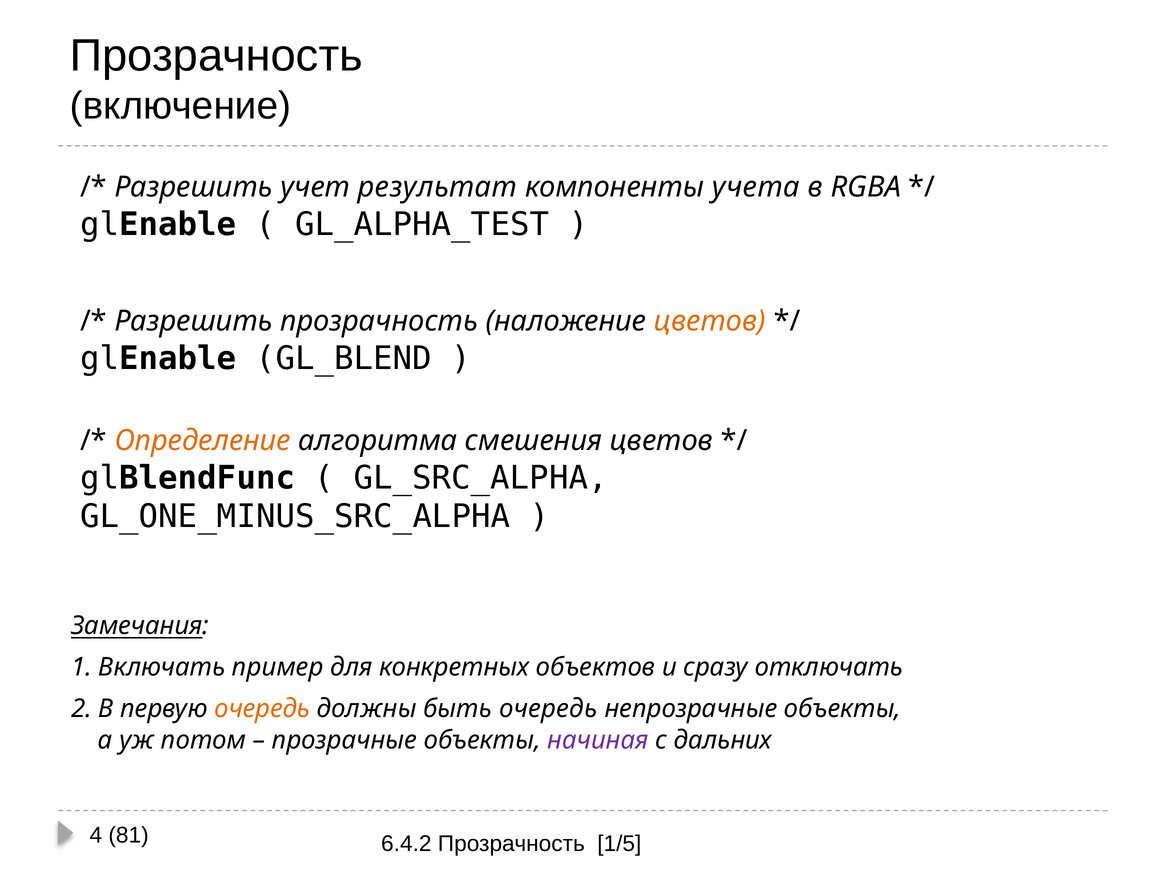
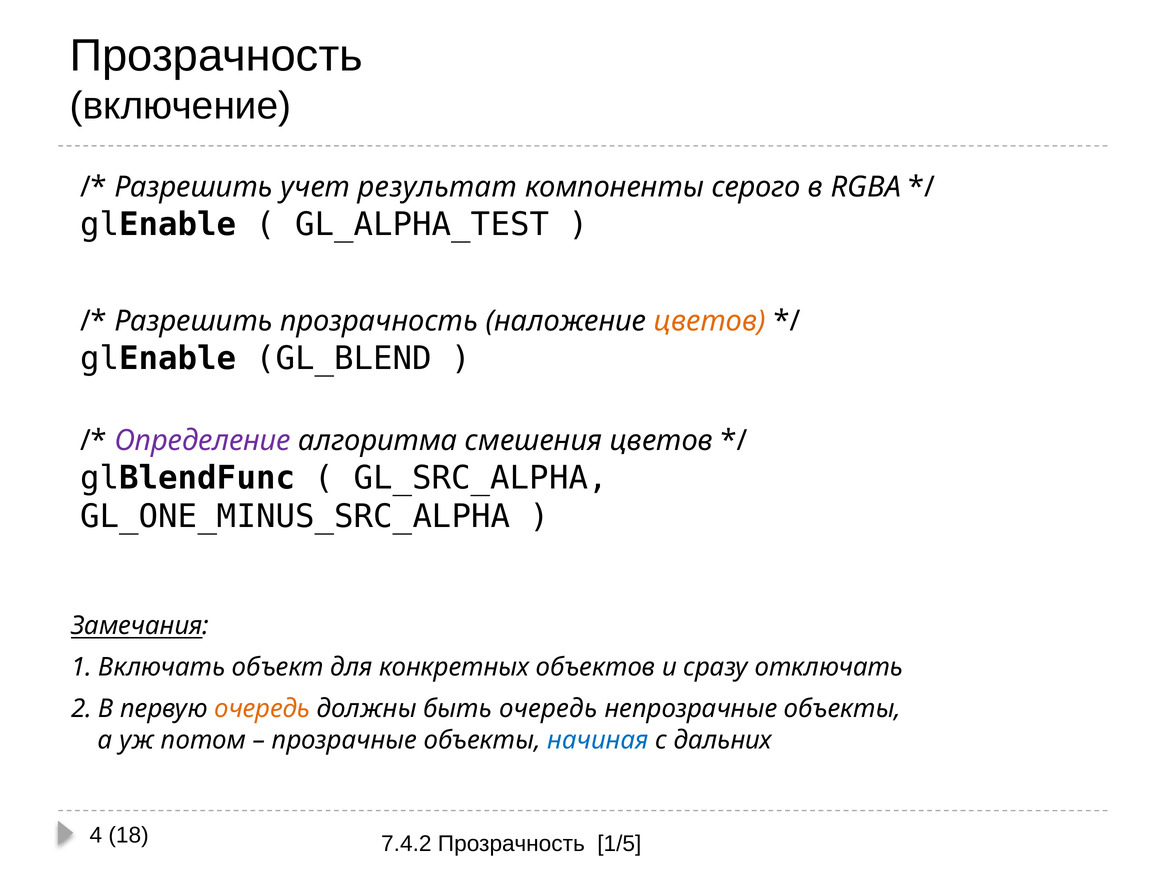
учета: учета -> серого (756, 187)
Определение colour: orange -> purple (203, 440)
пример: пример -> объект (278, 667)
начиная colour: purple -> blue (598, 740)
81: 81 -> 18 (129, 835)
6.4.2: 6.4.2 -> 7.4.2 (406, 843)
